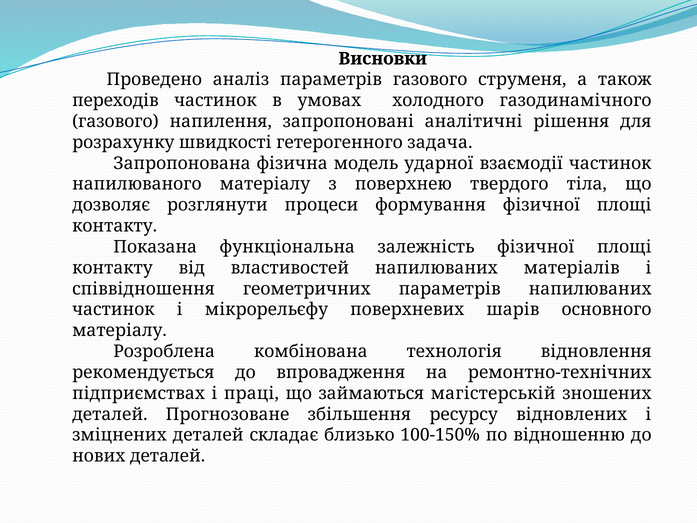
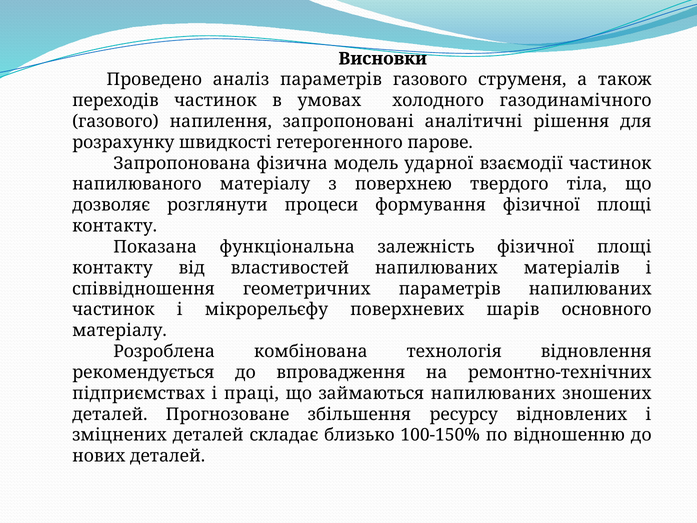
задача: задача -> парове (440, 142)
займаються магістерській: магістерській -> напилюваних (493, 393)
